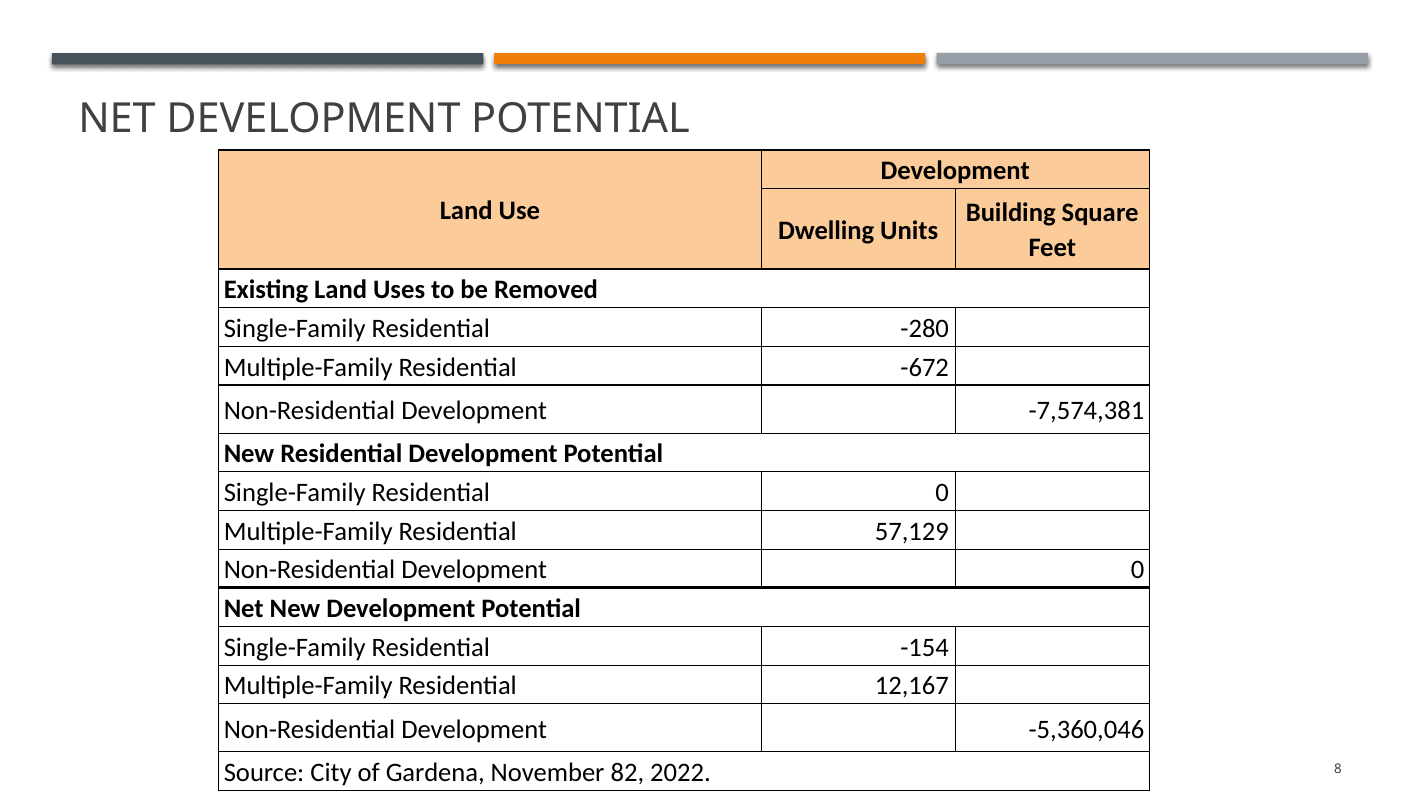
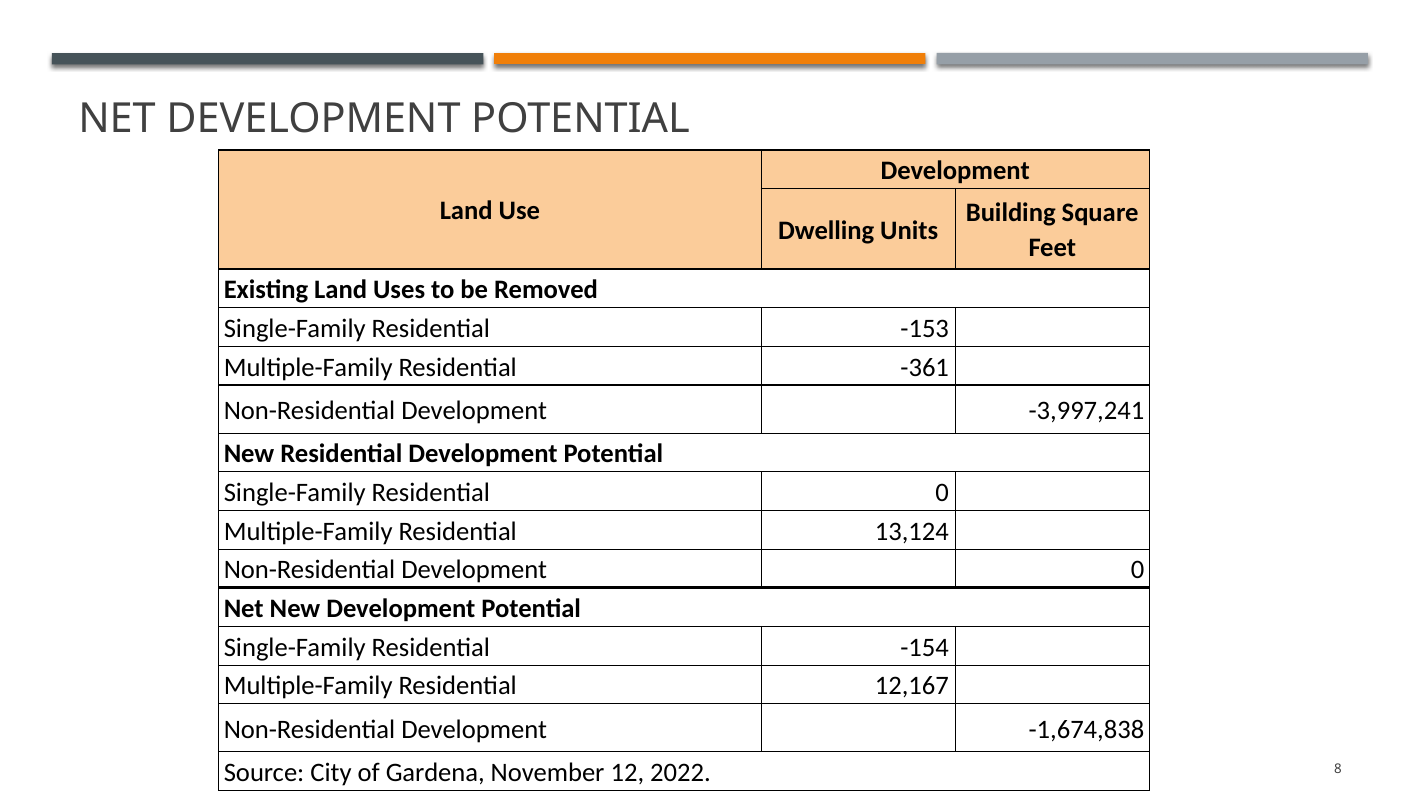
-280: -280 -> -153 (925, 328)
-672: -672 -> -361 (925, 367)
-7,574,381: -7,574,381 -> -3,997,241 (1086, 410)
57,129: 57,129 -> 13,124 (912, 531)
-5,360,046: -5,360,046 -> -1,674,838 (1086, 729)
82: 82 -> 12 (627, 772)
